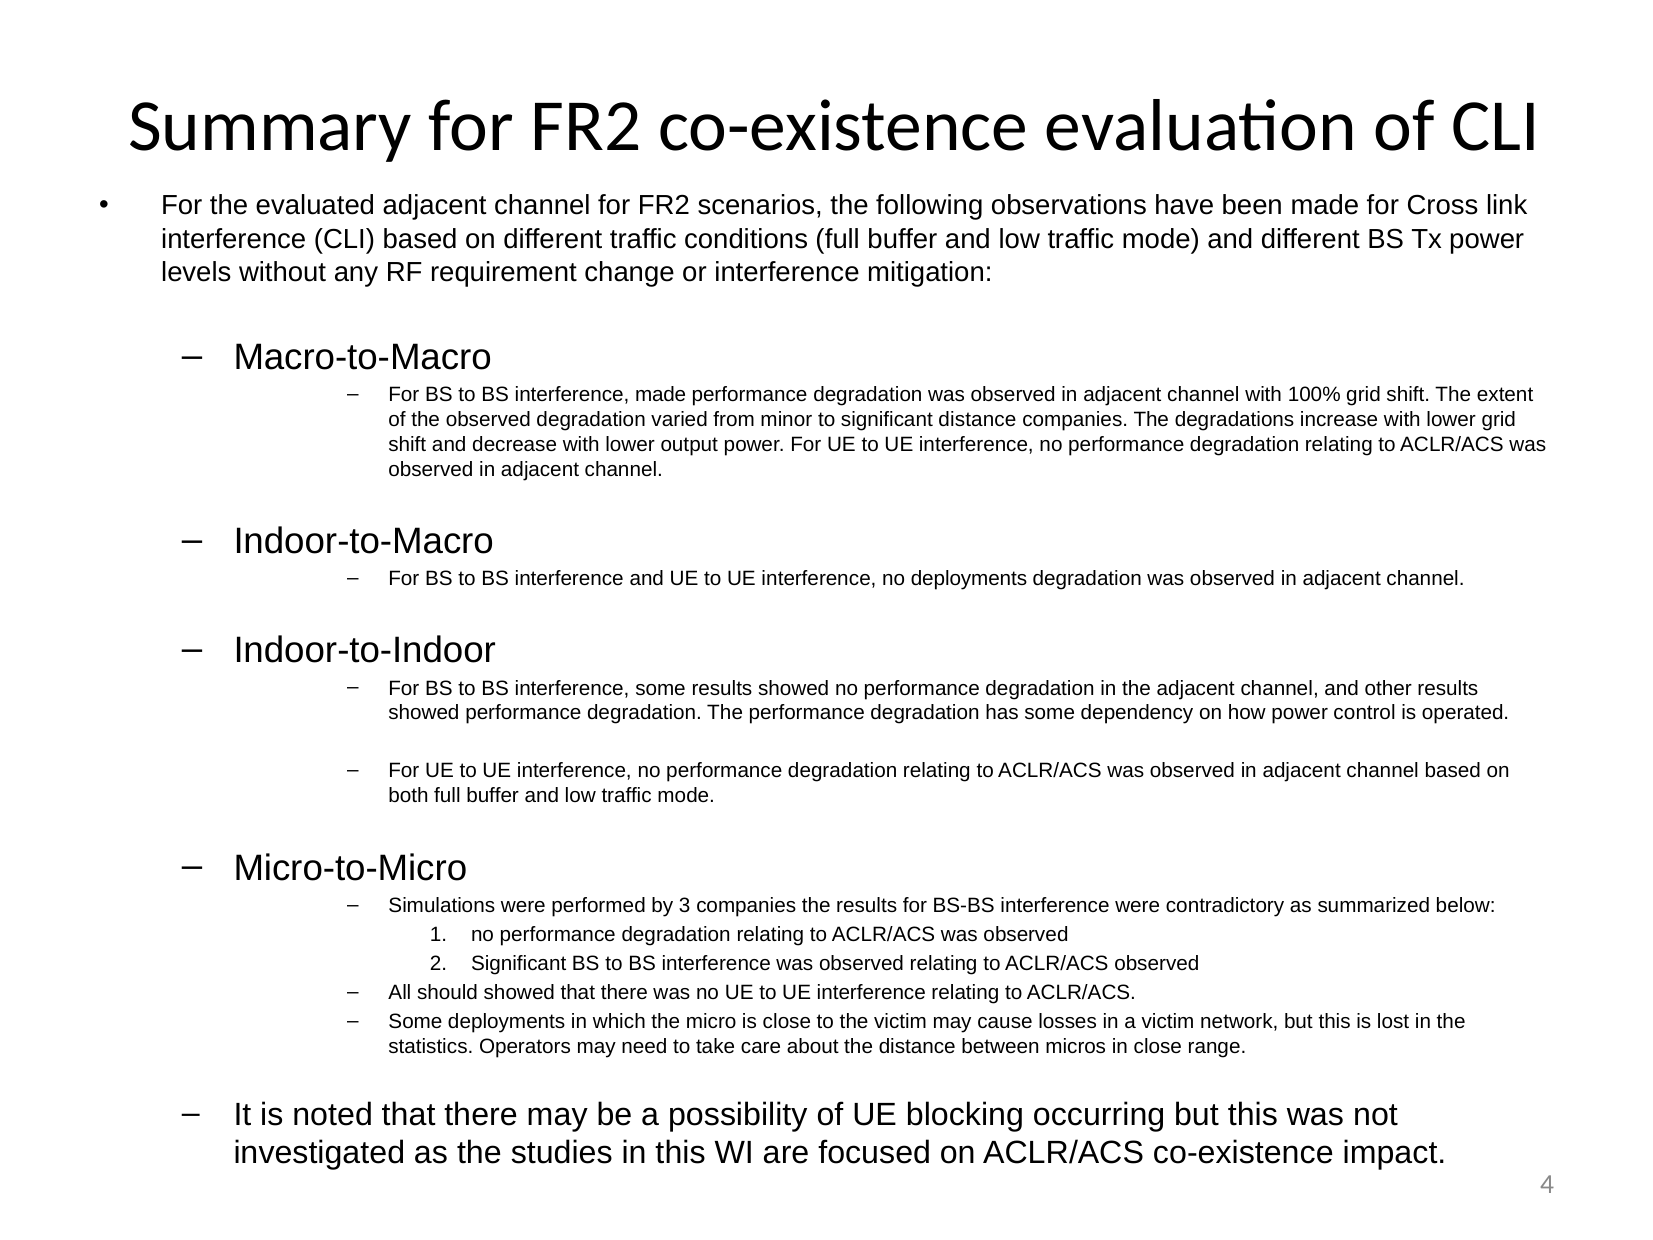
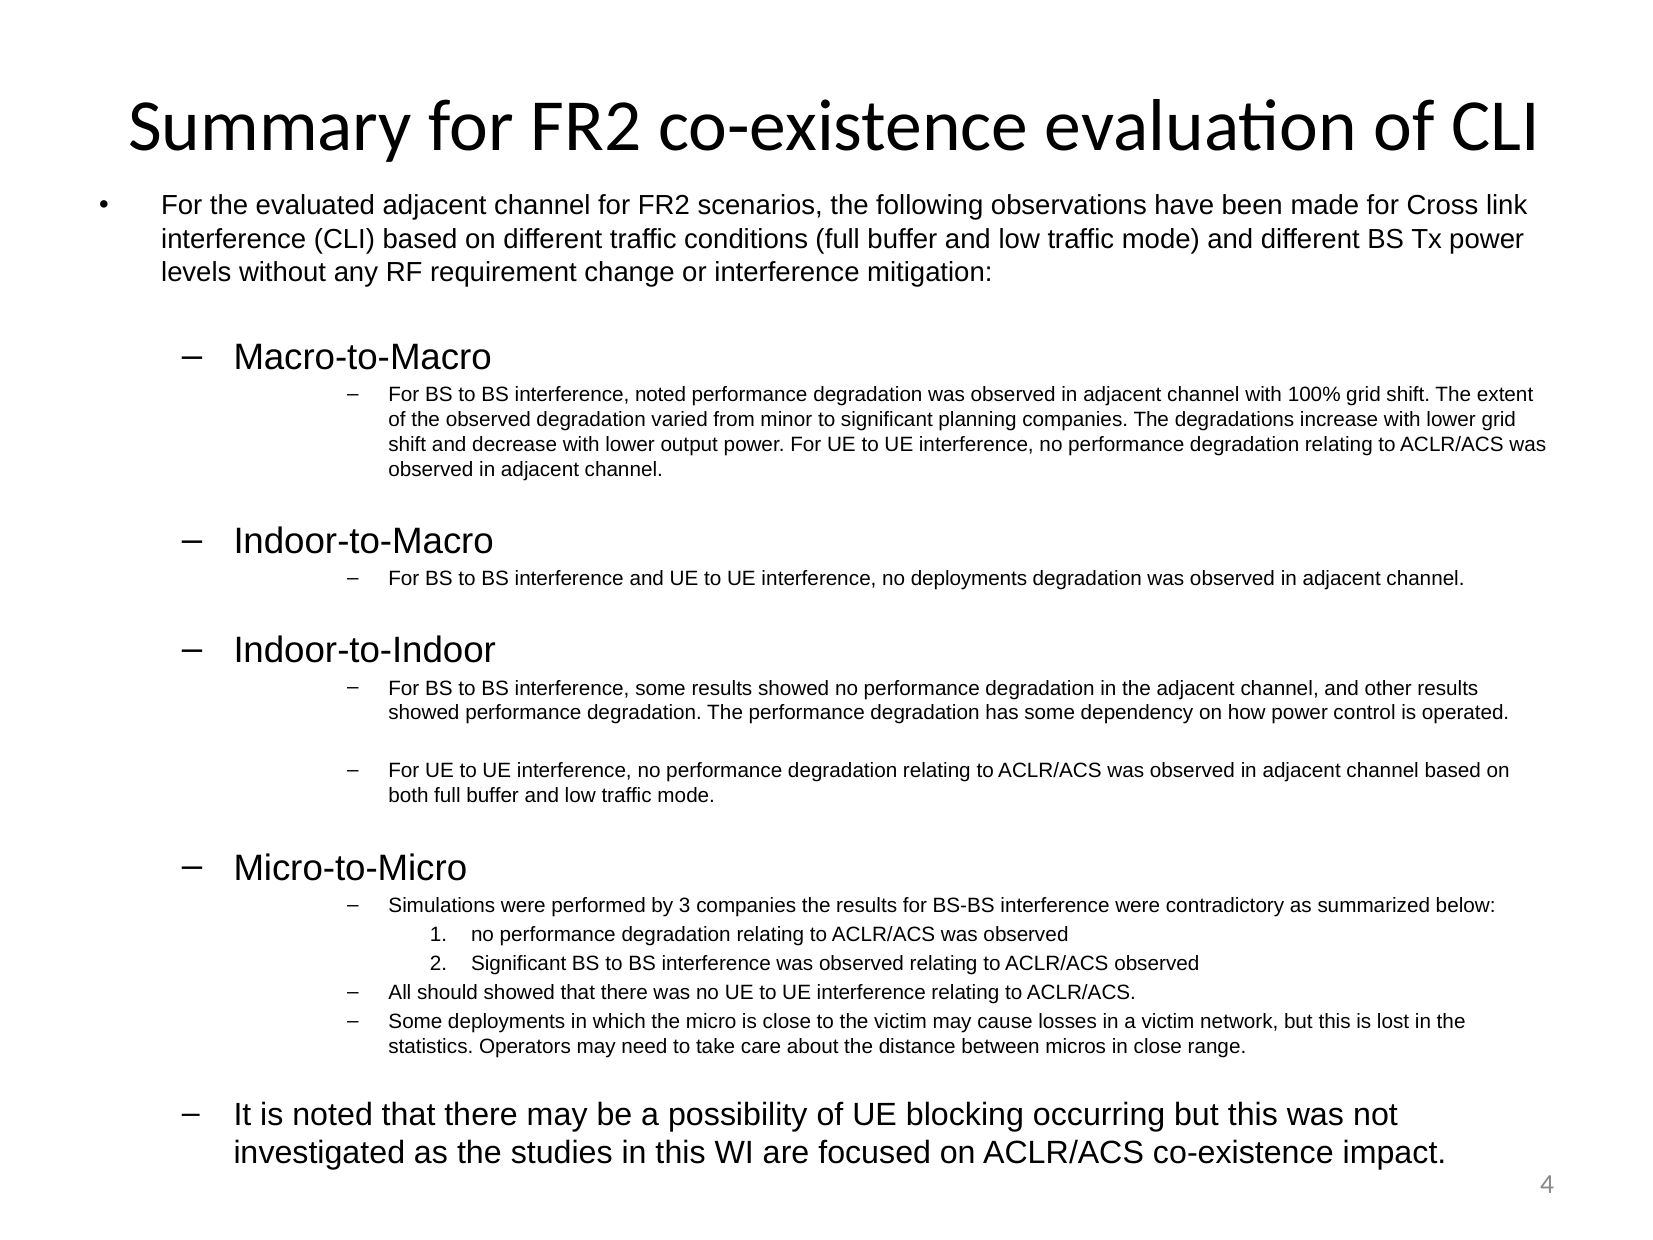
interference made: made -> noted (661, 395)
significant distance: distance -> planning (978, 419)
